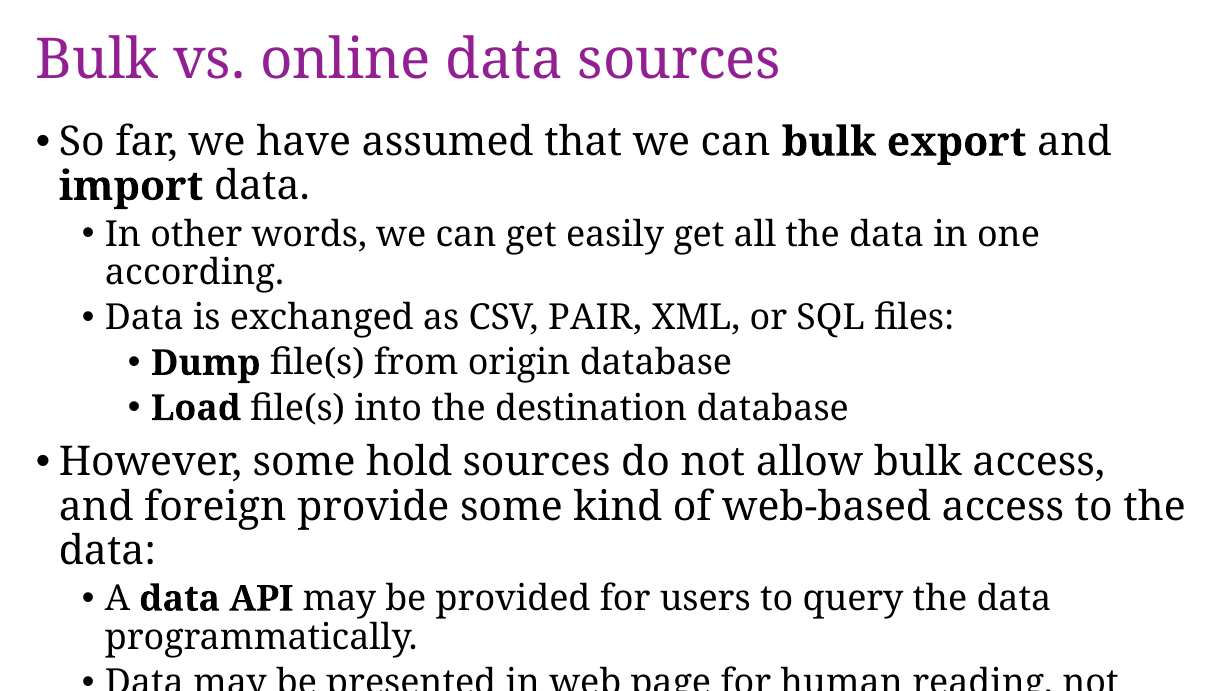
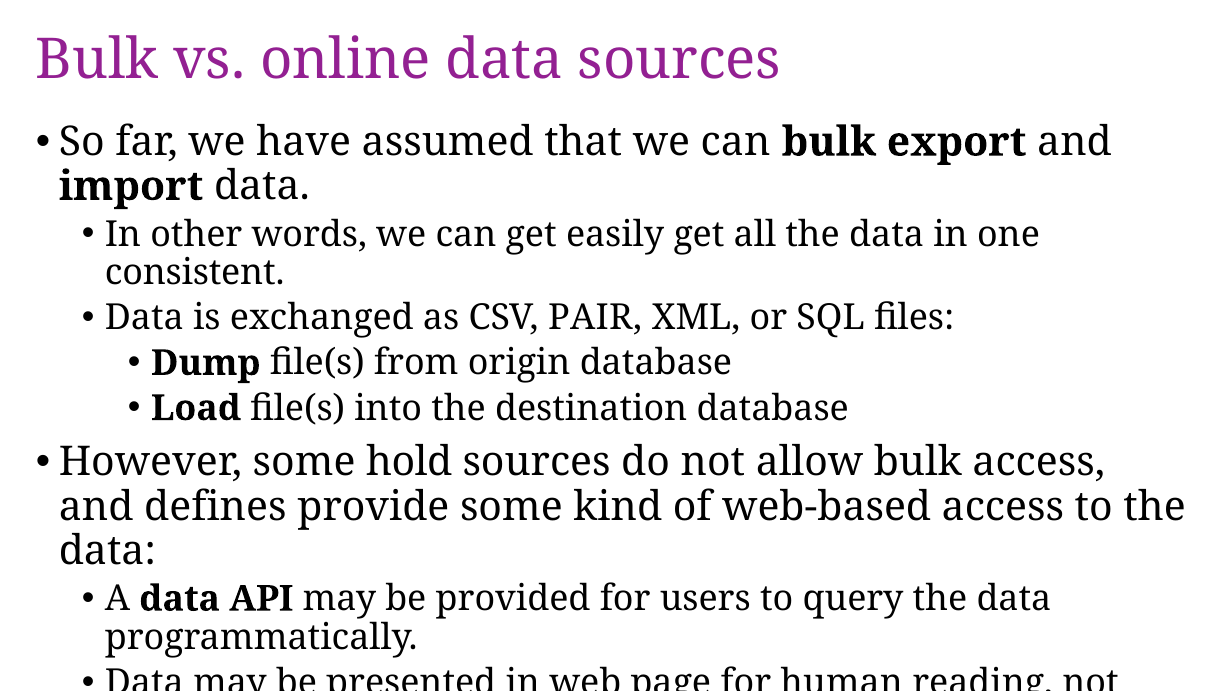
according: according -> consistent (195, 273)
foreign: foreign -> defines (215, 507)
